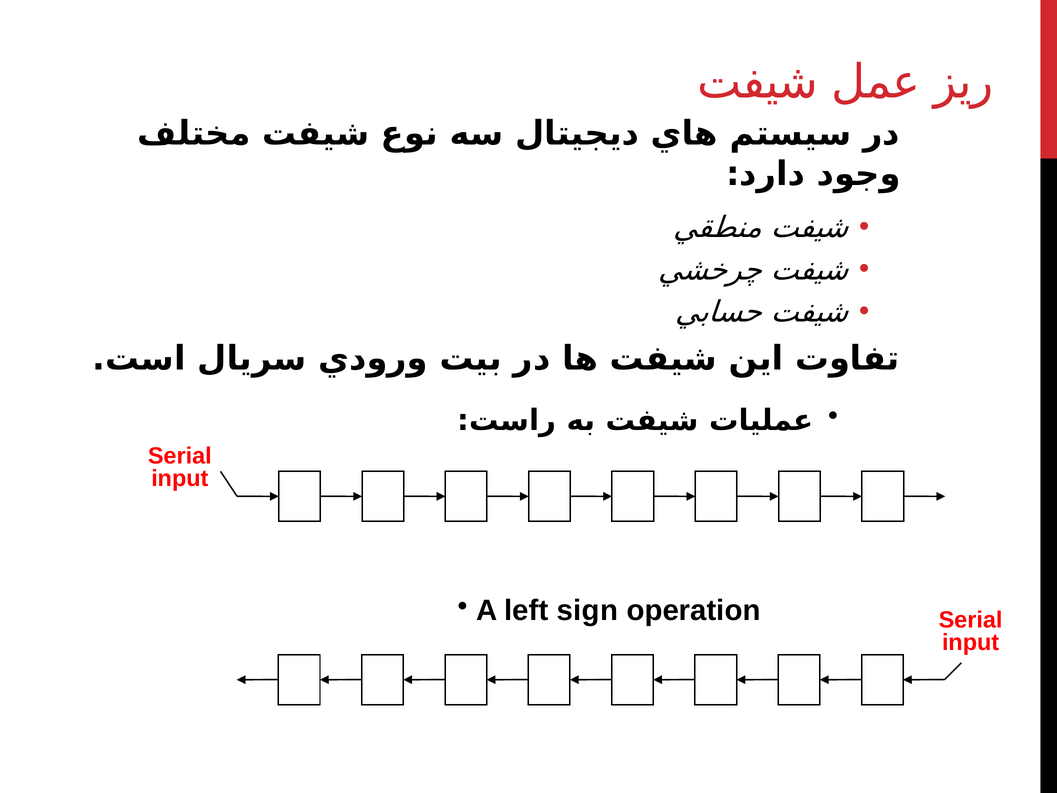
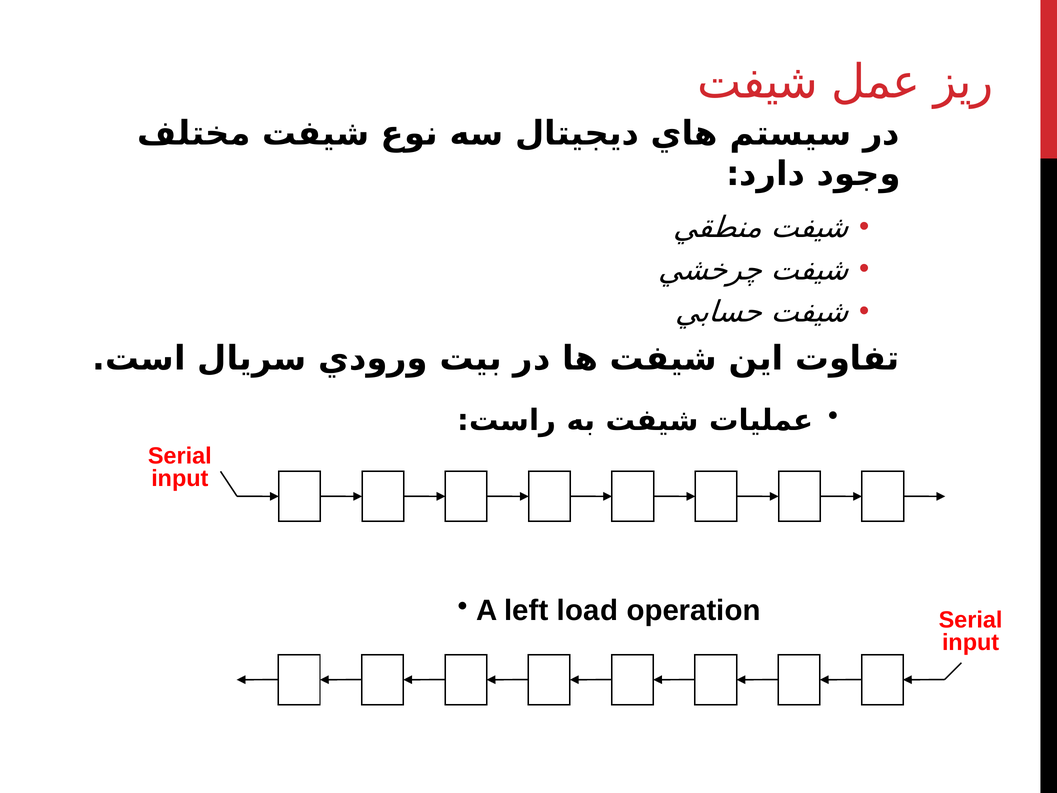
sign: sign -> load (587, 611)
